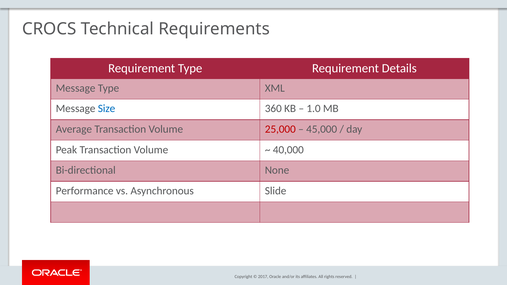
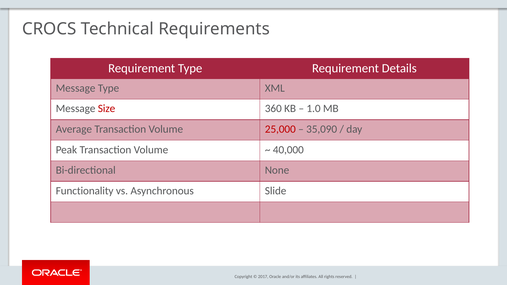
Size colour: blue -> red (107, 109)
45,000: 45,000 -> 35,090 (322, 129)
Performance: Performance -> Functionality (85, 191)
